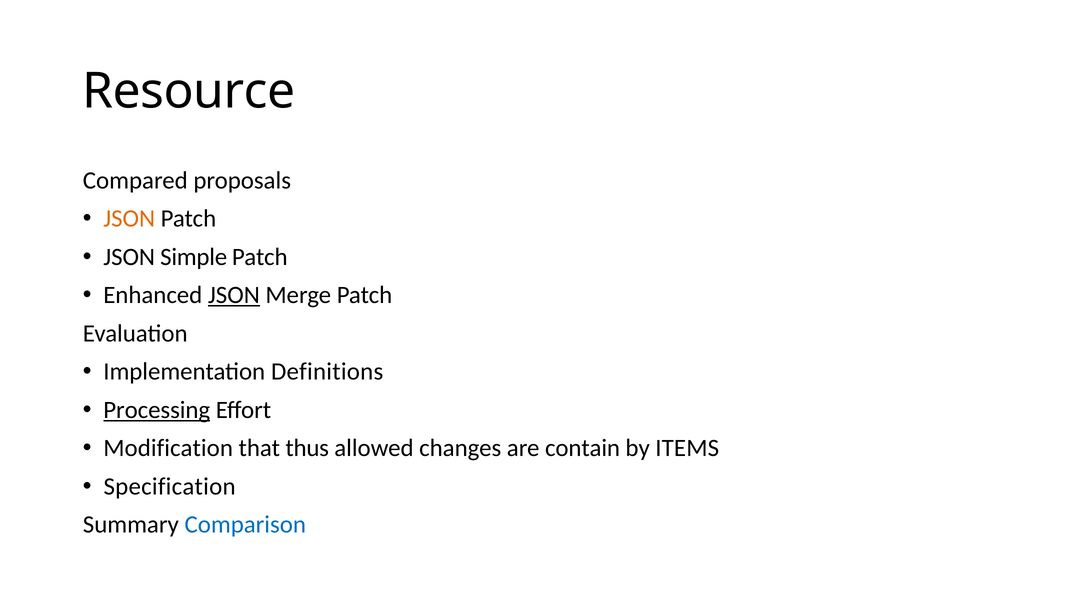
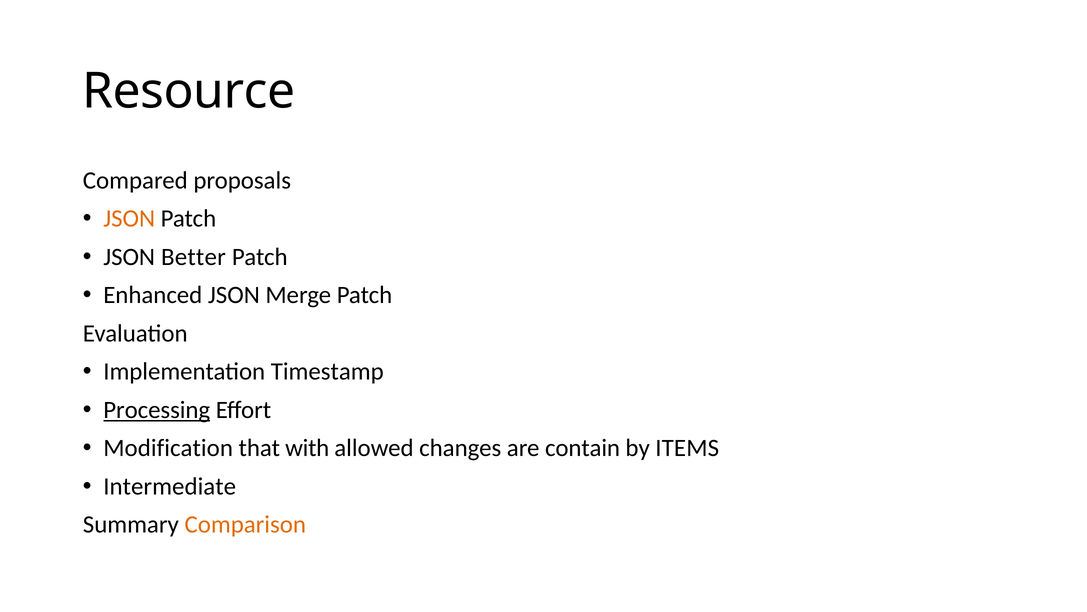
Simple: Simple -> Better (193, 257)
JSON underline: present -> none (234, 295)
Definitions: Definitions -> Timestamp (327, 371)
thus: thus -> with (307, 448)
Specification: Specification -> Intermediate (170, 486)
Comparison colour: blue -> orange (245, 524)
